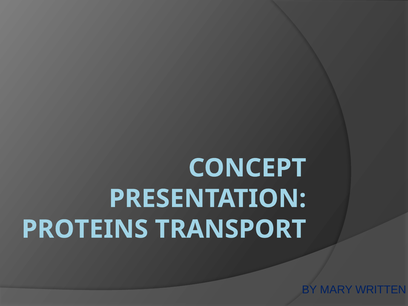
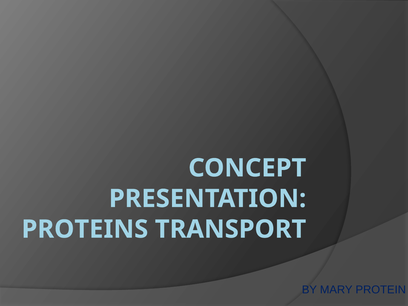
WRITTEN: WRITTEN -> PROTEIN (381, 290)
